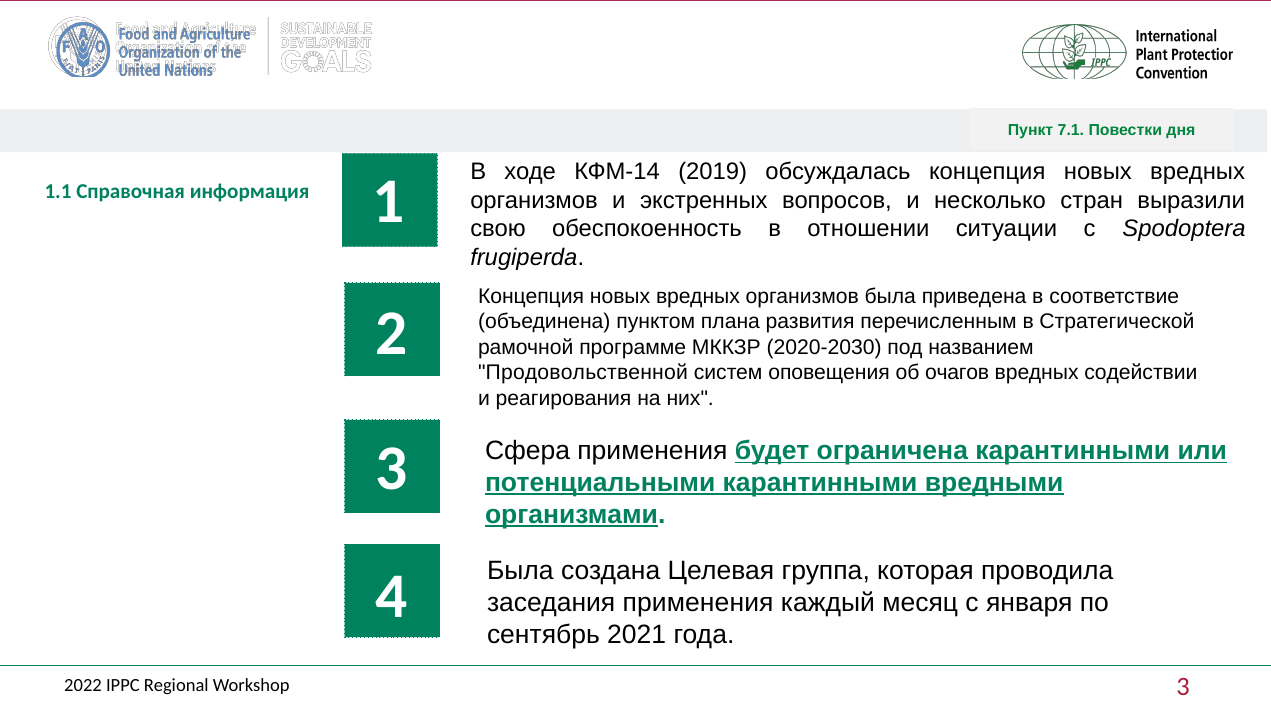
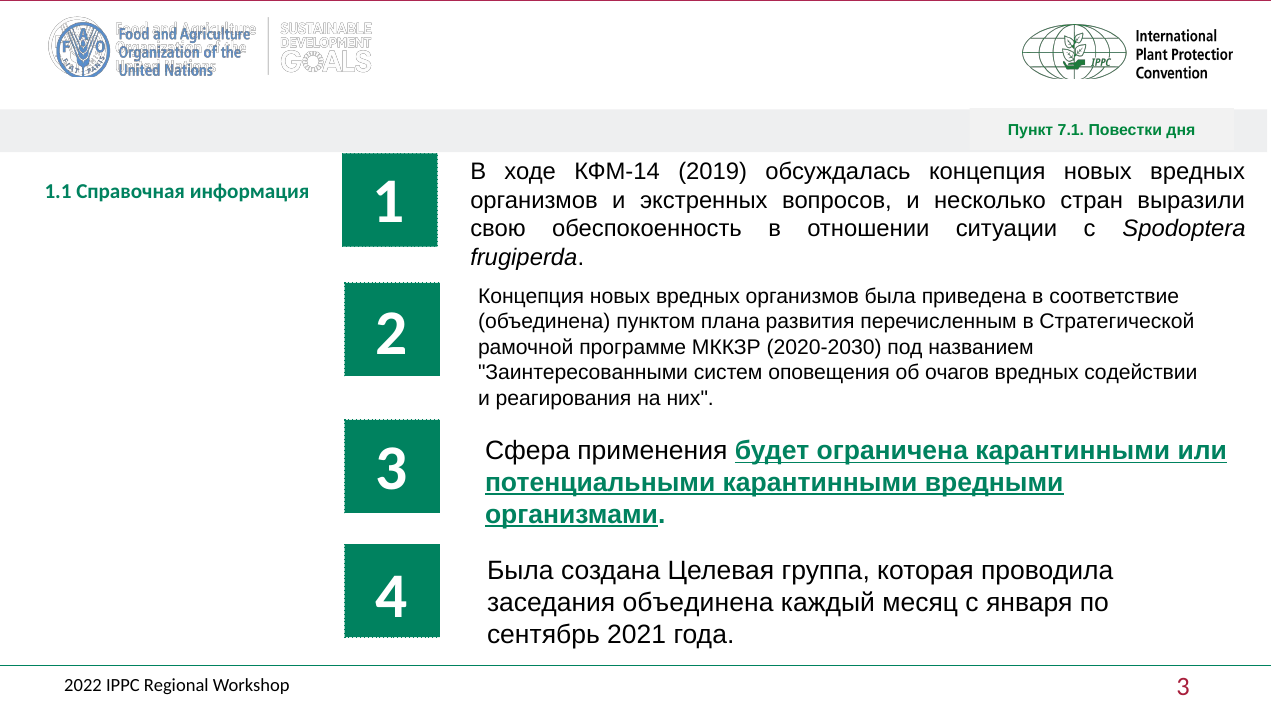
Продовольственной: Продовольственной -> Заинтересованными (583, 373)
заседания применения: применения -> объединена (698, 603)
